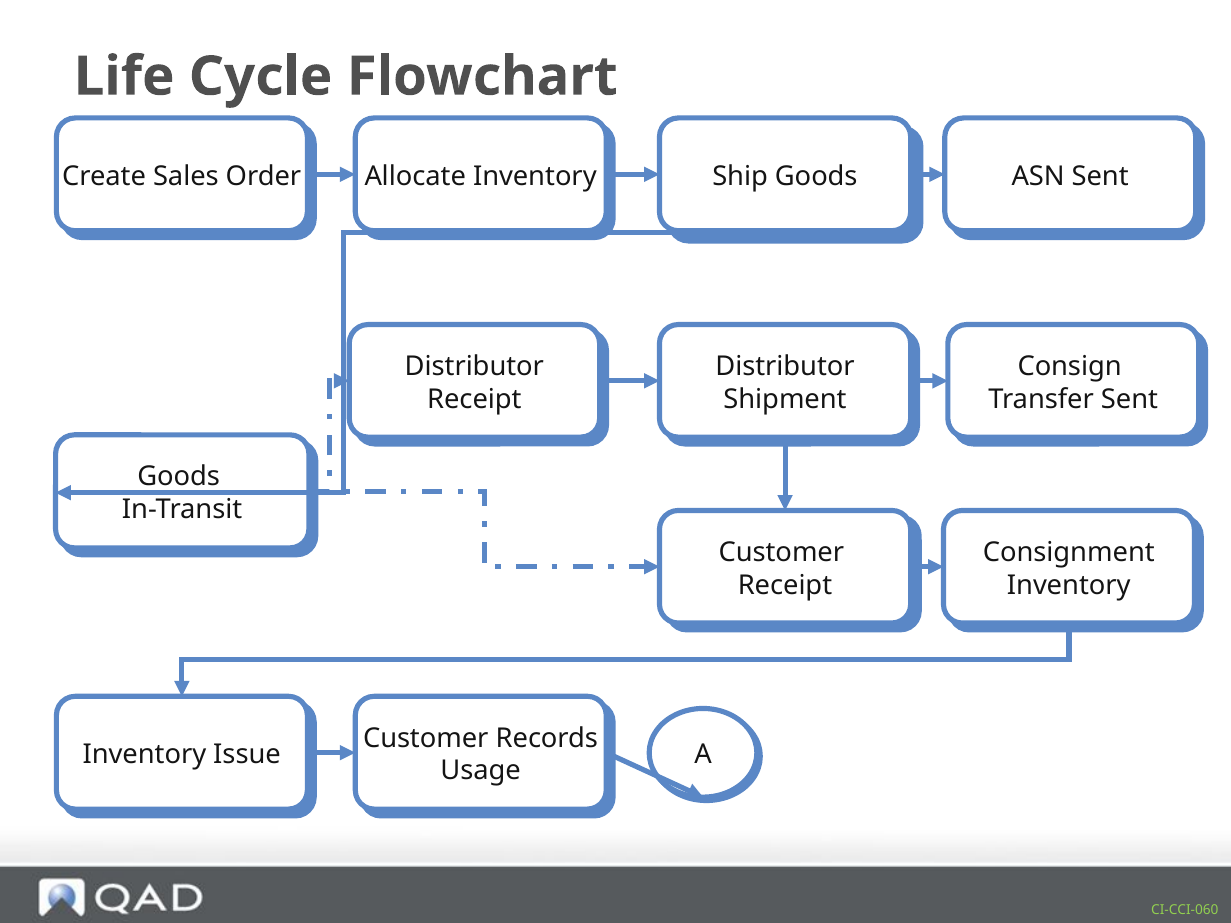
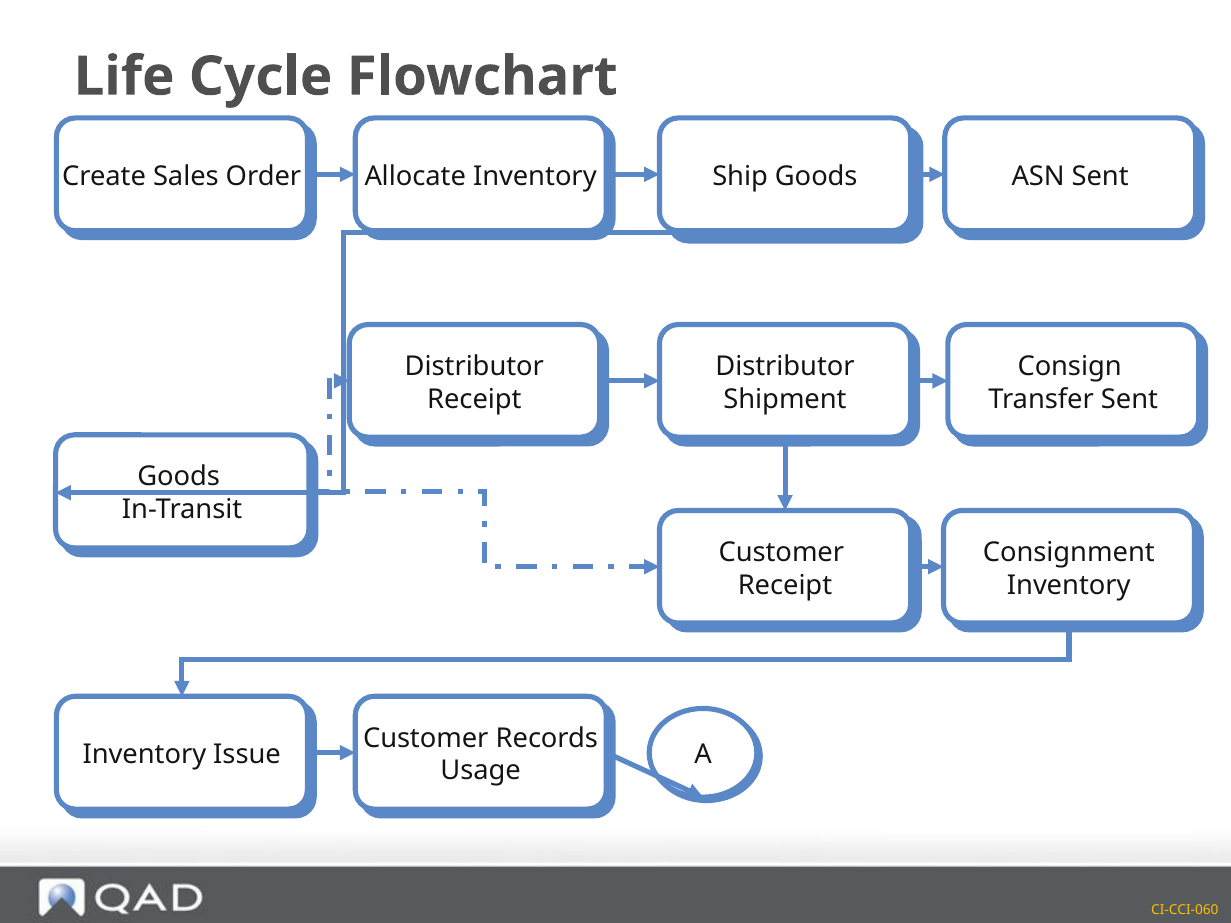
CI-CCI-060 colour: light green -> yellow (1185, 910)
